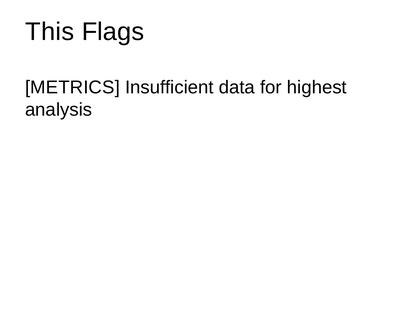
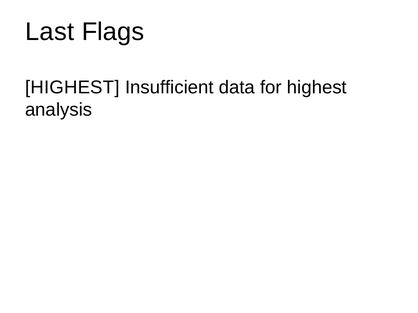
This: This -> Last (50, 32)
METRICS: METRICS -> HIGHEST (72, 88)
